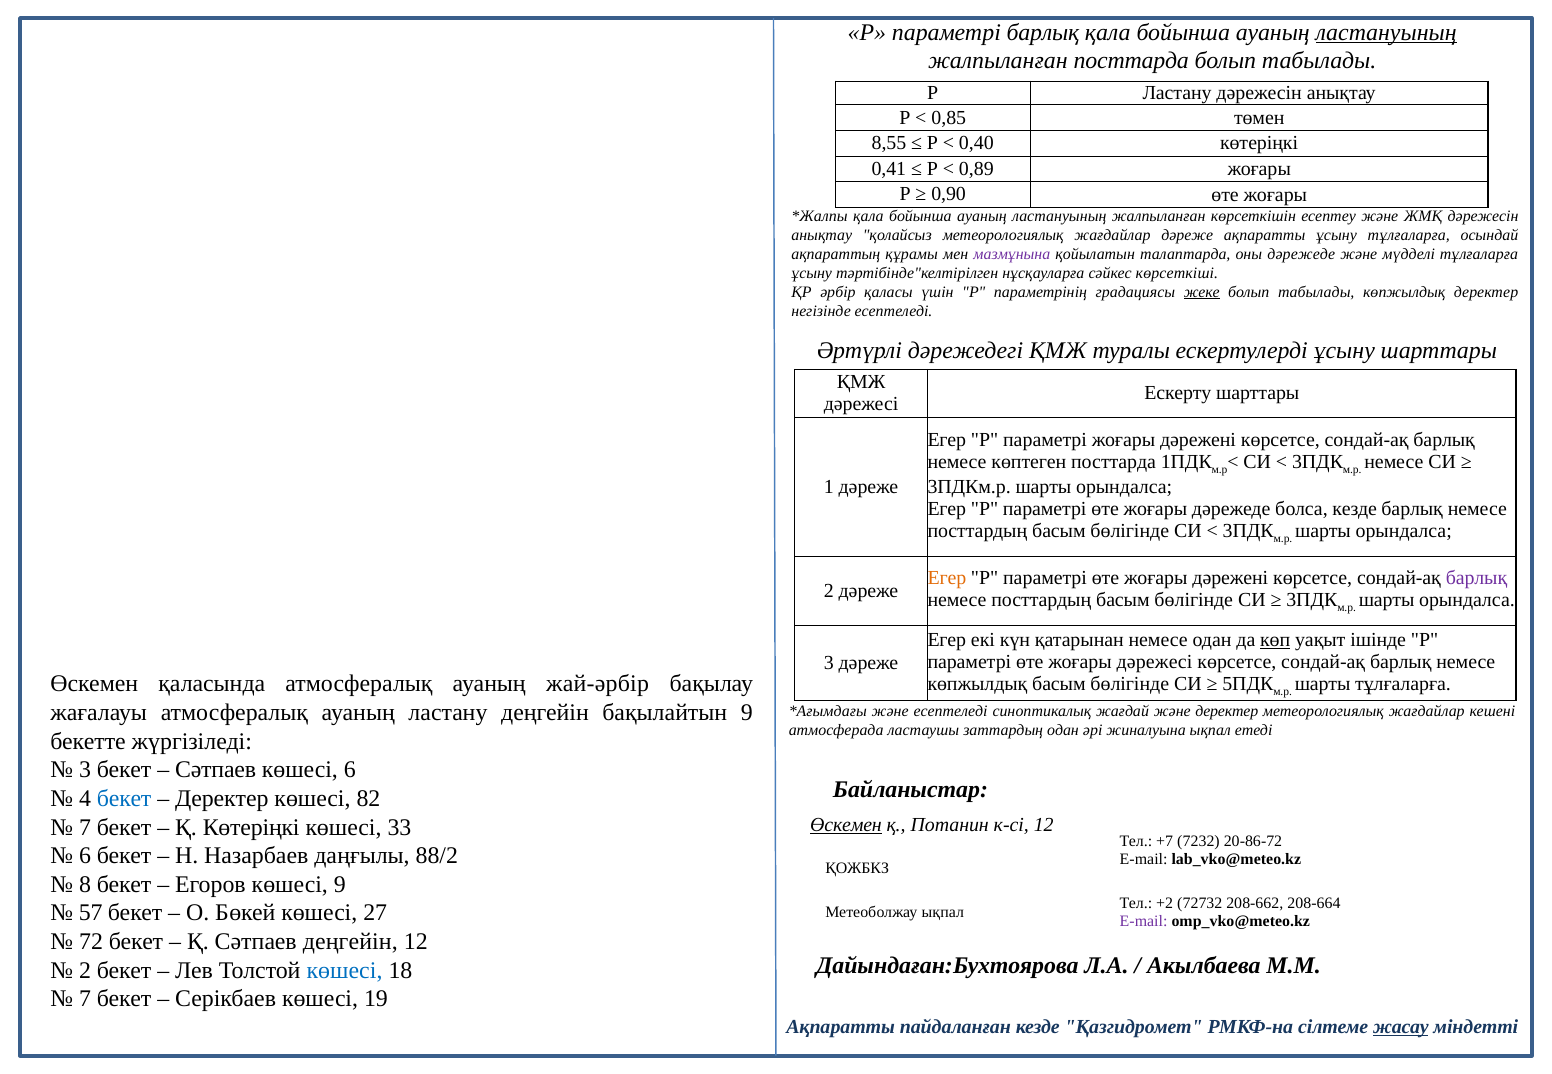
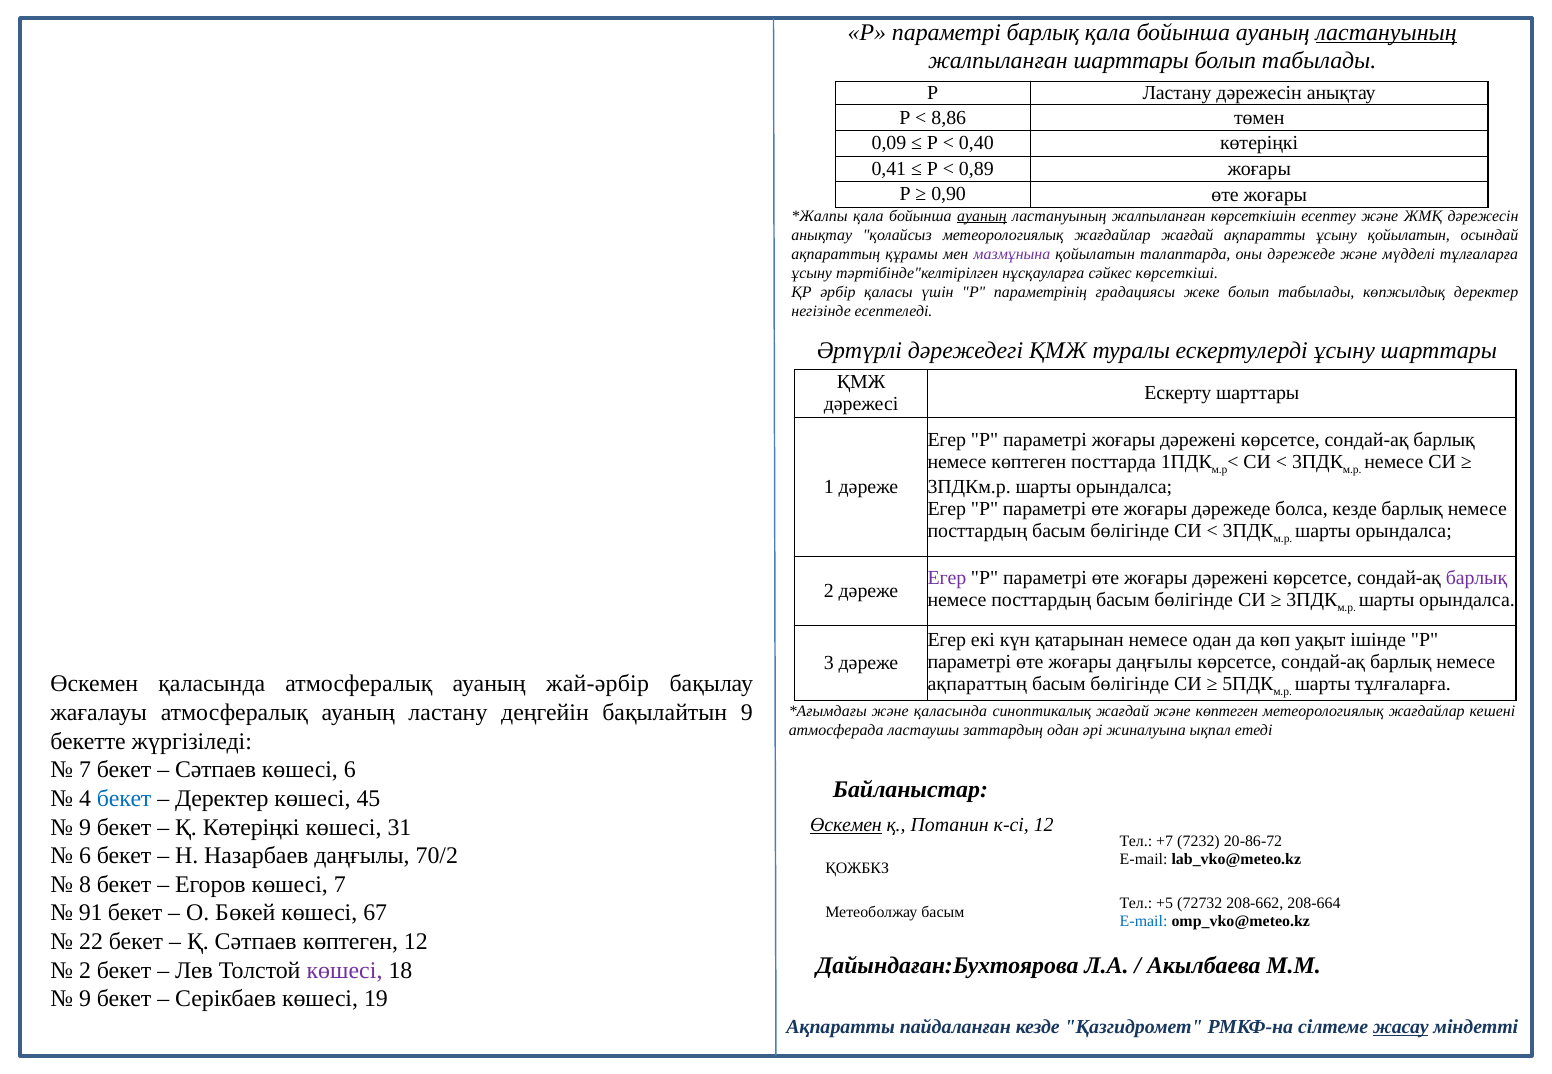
жалпыланған посттарда: посттарда -> шарттары (1131, 61)
0,85: 0,85 -> 8,86 (949, 118)
8,55: 8,55 -> 0,09 (889, 143)
ауаның underline: none -> present (982, 216)
жағдайлар дәреже: дәреже -> жағдай (1187, 235)
ұсыну тұлғаларға: тұлғаларға -> қойылатын (1409, 235)
жеке underline: present -> none (1202, 292)
Егер colour: orange -> purple (947, 579)
көп underline: present -> none (1275, 640)
жоғары дәрежесі: дәрежесі -> даңғылы (1154, 662)
көпжылдық: көпжылдық -> ақпараттың (977, 684)
және есептеледі: есептеледі -> қаласында (950, 711)
және деректер: деректер -> көптеген (1227, 711)
3: 3 -> 7 (85, 770)
82: 82 -> 45 (368, 799)
7: 7 -> 9 (85, 828)
33: 33 -> 31 (399, 828)
88/2: 88/2 -> 70/2 (437, 856)
көшесі 9: 9 -> 7 (340, 885)
+2: +2 -> +5 (1165, 904)
57: 57 -> 91 (91, 914)
27: 27 -> 67 (375, 914)
Метеоболжау ықпал: ықпал -> басым (943, 913)
E-mail colour: purple -> blue (1144, 921)
72: 72 -> 22 (91, 942)
Сәтпаев деңгейін: деңгейін -> көптеген (350, 942)
көшесі colour: blue -> purple (345, 971)
7: 7 -> 9 (85, 999)
